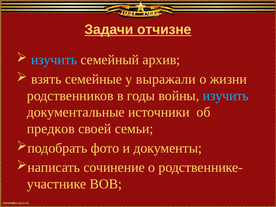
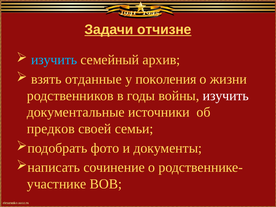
семейные: семейные -> отданные (93, 79)
выражали: выражали -> поколения (166, 79)
изучить colour: light blue -> white (226, 96)
